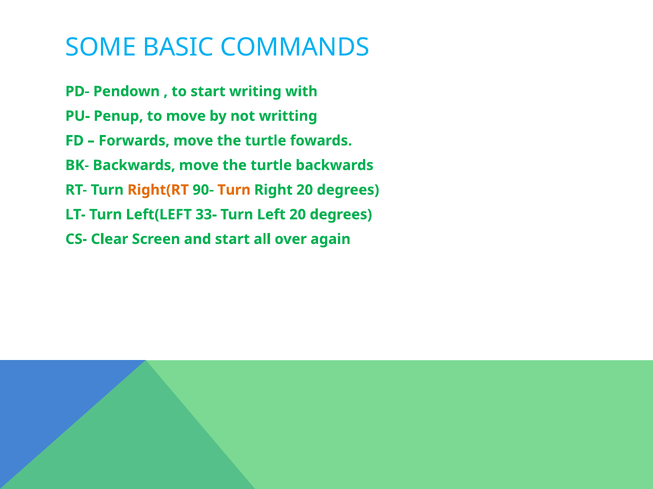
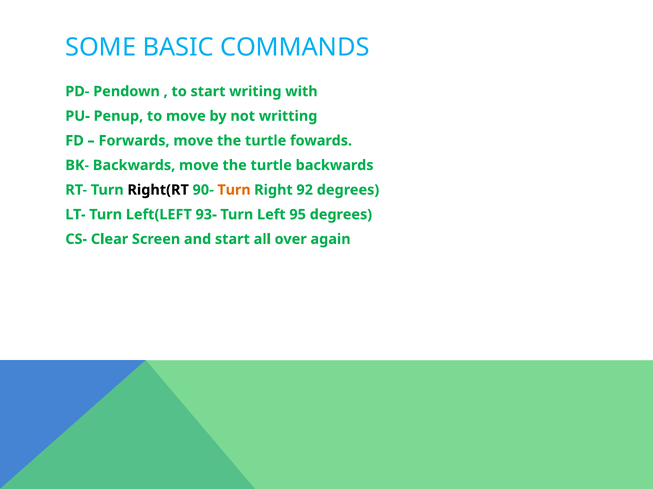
Right(RT colour: orange -> black (158, 190)
Right 20: 20 -> 92 (305, 190)
33-: 33- -> 93- (206, 215)
Left 20: 20 -> 95 (298, 215)
